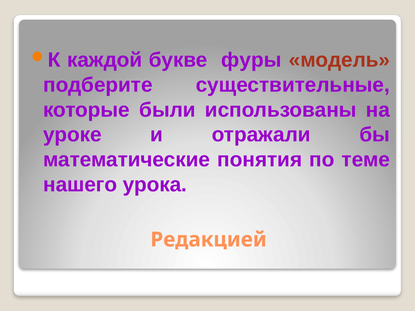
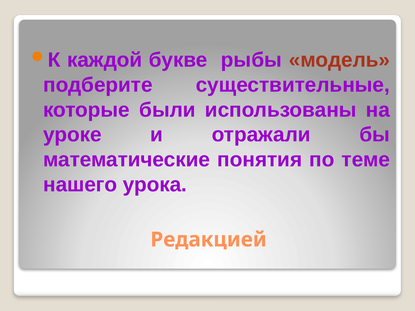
фуры: фуры -> рыбы (251, 60)
